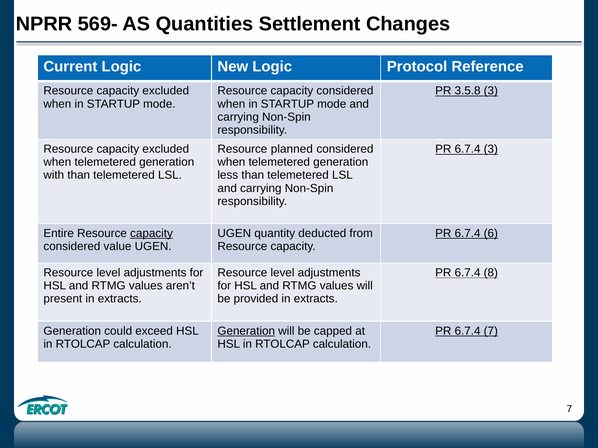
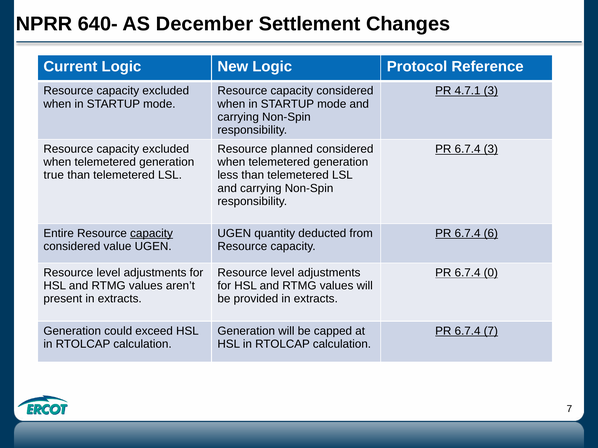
569-: 569- -> 640- (98, 24)
Quantities: Quantities -> December (204, 24)
3.5.8: 3.5.8 -> 4.7.1 (468, 91)
with: with -> true (54, 175)
8: 8 -> 0 (491, 273)
Generation underline: present -> none (246, 331)
